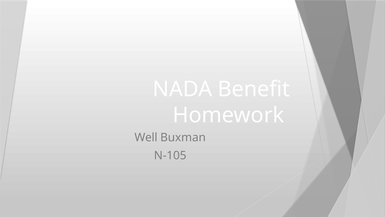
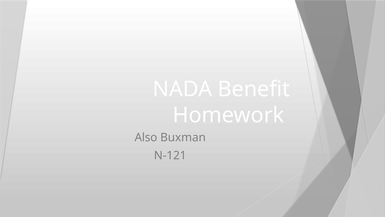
Well: Well -> Also (146, 137)
N-105: N-105 -> N-121 (170, 155)
